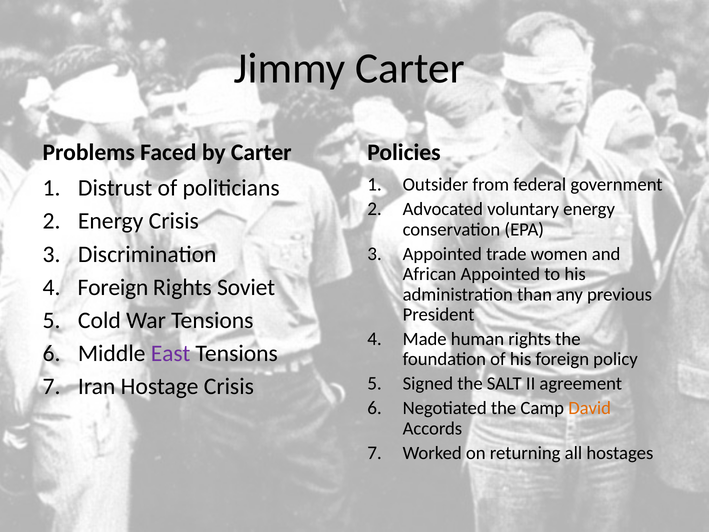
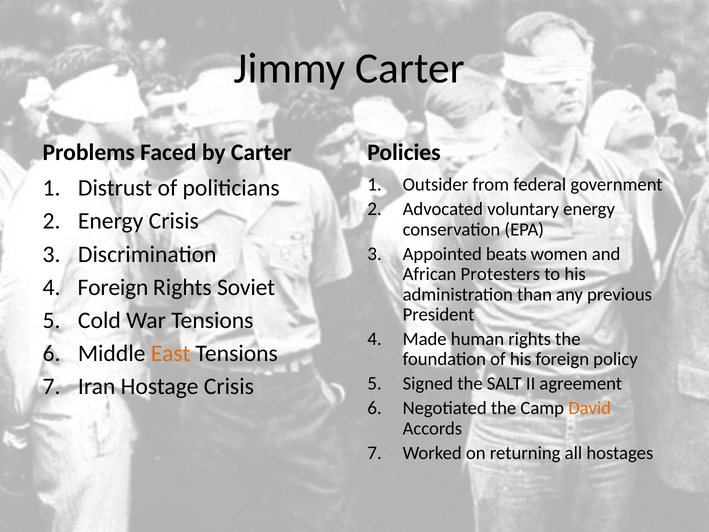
trade: trade -> beats (506, 254)
African Appointed: Appointed -> Protesters (500, 274)
East colour: purple -> orange (171, 353)
